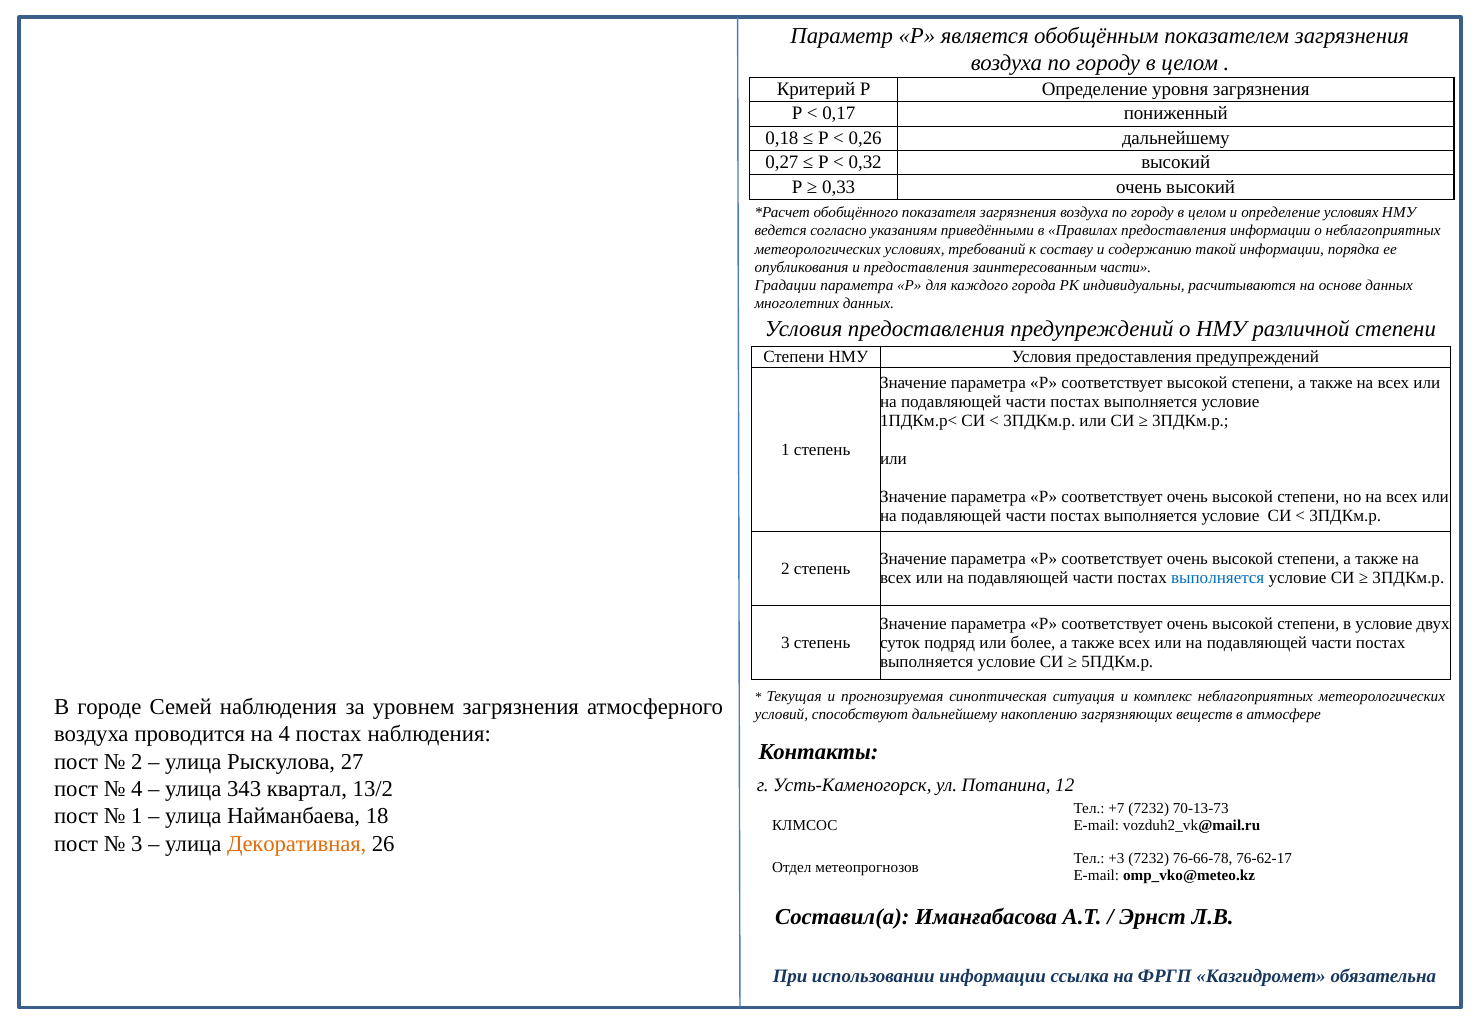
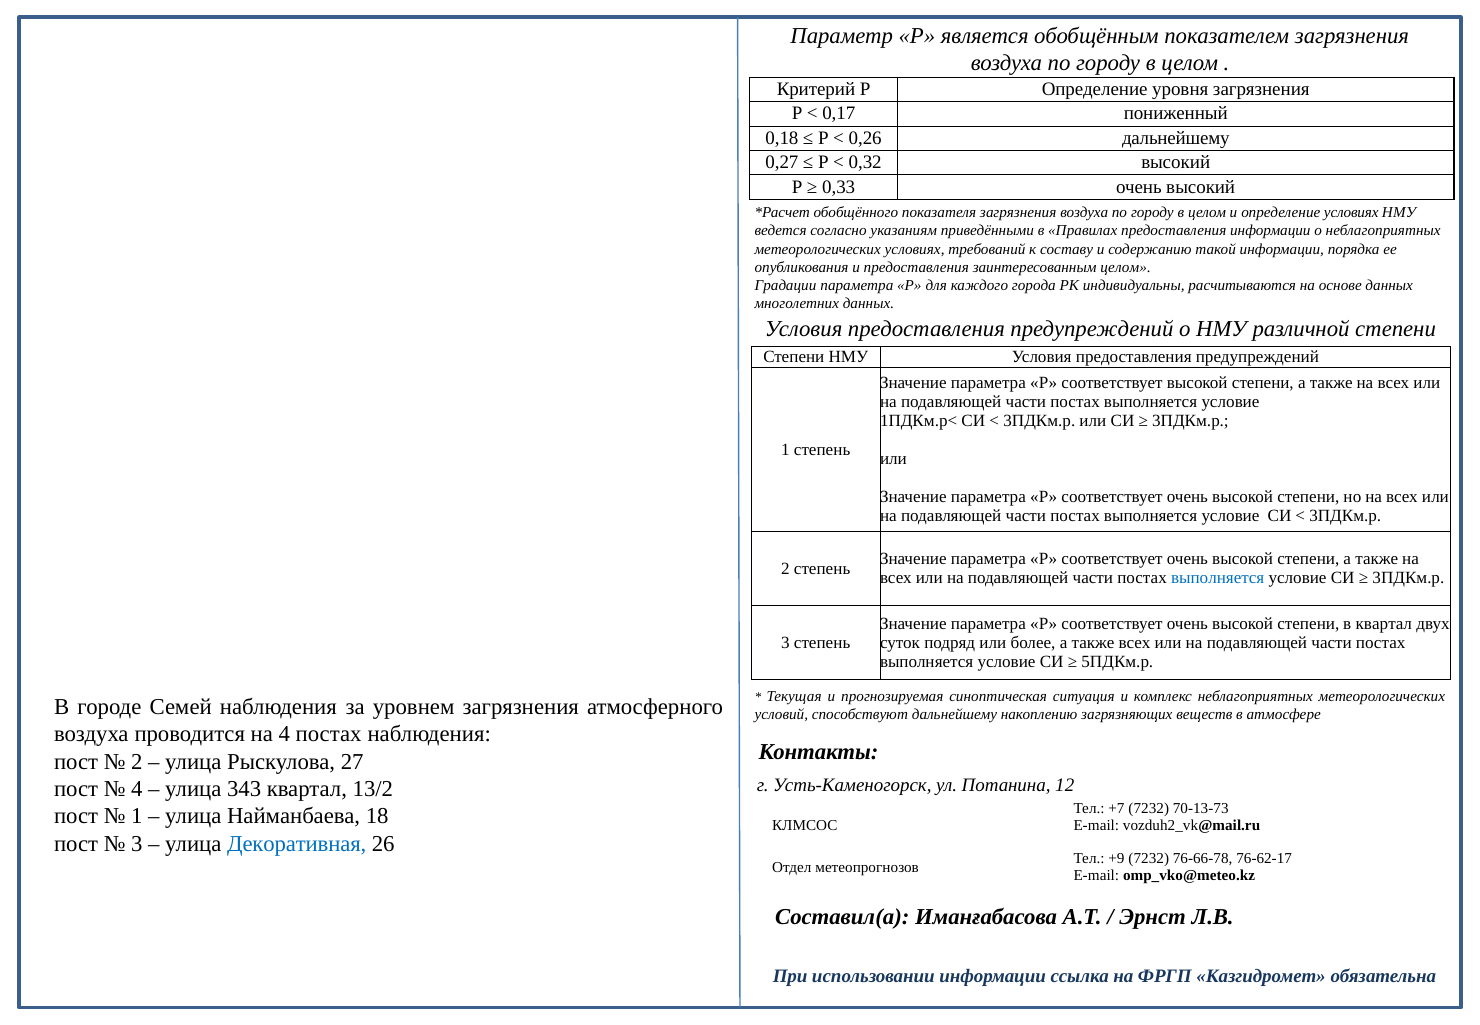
заинтересованным части: части -> целом (1126, 267)
в условие: условие -> квартал (1384, 624)
Декоративная colour: orange -> blue (297, 843)
+3: +3 -> +9 (1116, 859)
